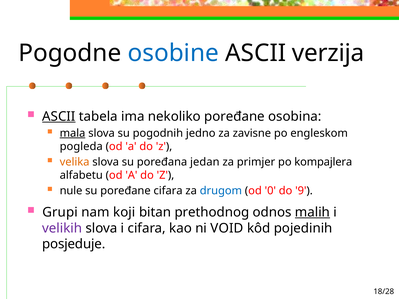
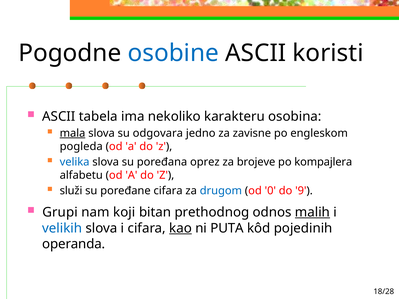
verzija: verzija -> koristi (328, 53)
ASCII underline: present -> none (59, 117)
nekoliko poređane: poređane -> karakteru (234, 117)
pogodnih: pogodnih -> odgovara (158, 133)
velika colour: orange -> blue (75, 162)
jedan: jedan -> oprez (205, 162)
primjer: primjer -> brojeve (256, 162)
nule: nule -> služi (71, 191)
velikih colour: purple -> blue (62, 228)
kao underline: none -> present (181, 228)
VOID: VOID -> PUTA (227, 228)
posjeduje: posjeduje -> operanda (74, 244)
